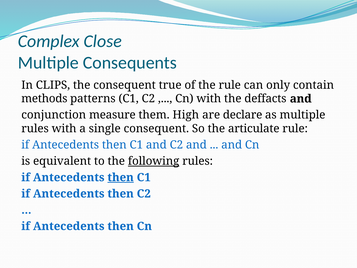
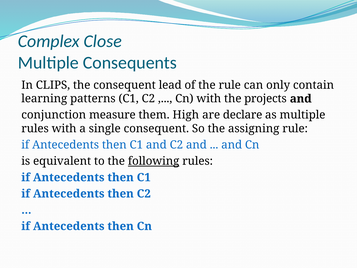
true: true -> lead (170, 85)
methods: methods -> learning (44, 99)
deffacts: deffacts -> projects (265, 99)
articulate: articulate -> assigning (254, 129)
then underline: present -> none (121, 177)
